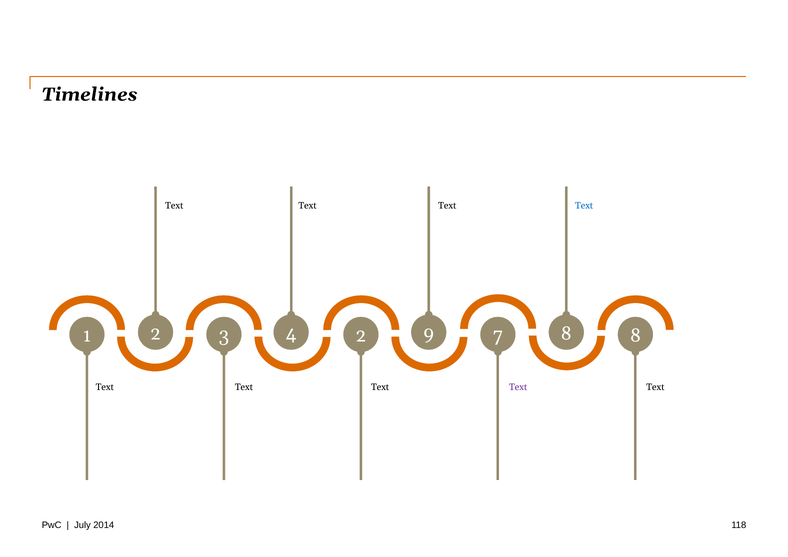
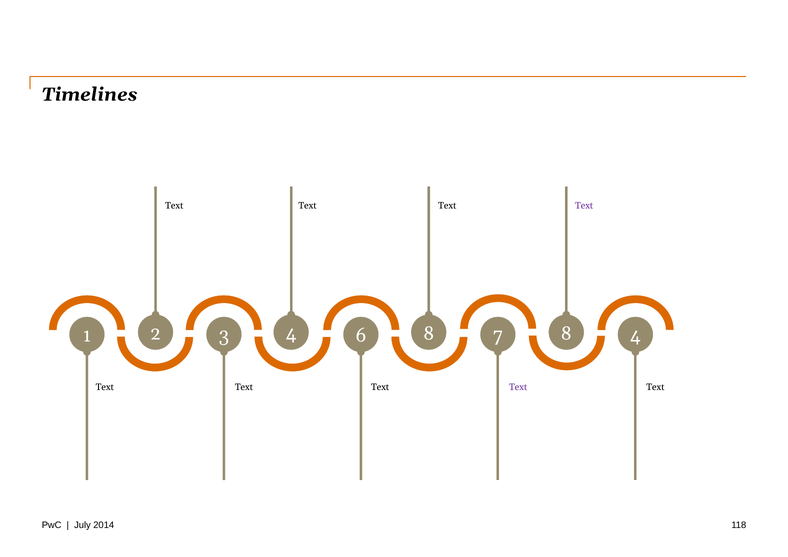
Text colour: blue -> purple (584, 206)
4 9: 9 -> 8 (429, 334)
3 2: 2 -> 6 (361, 336)
7 8: 8 -> 4 (635, 336)
